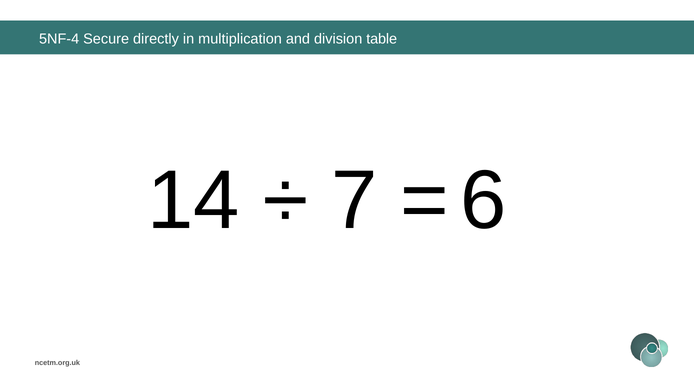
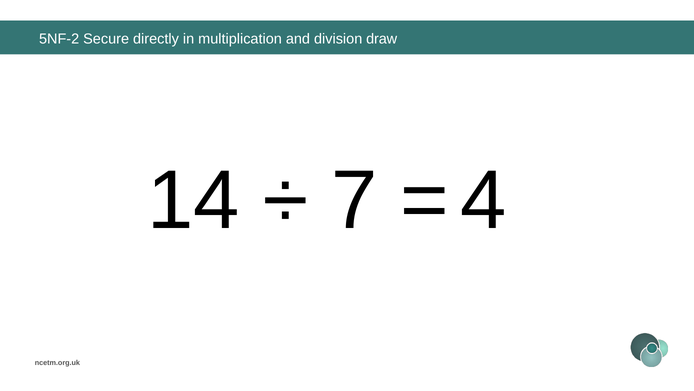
5NF-4: 5NF-4 -> 5NF-2 (59, 39)
table: table -> draw (382, 39)
6: 6 -> 4 (484, 200)
